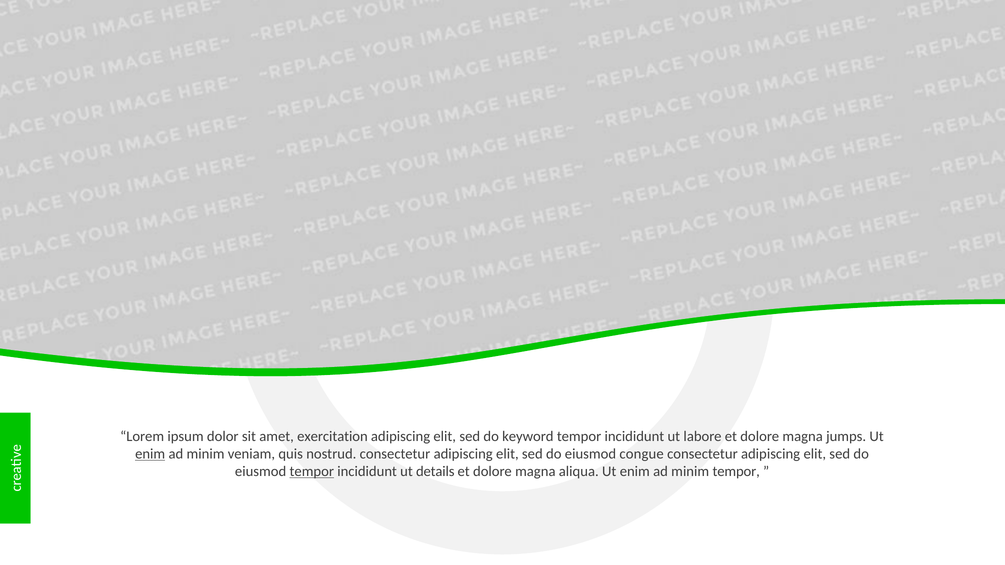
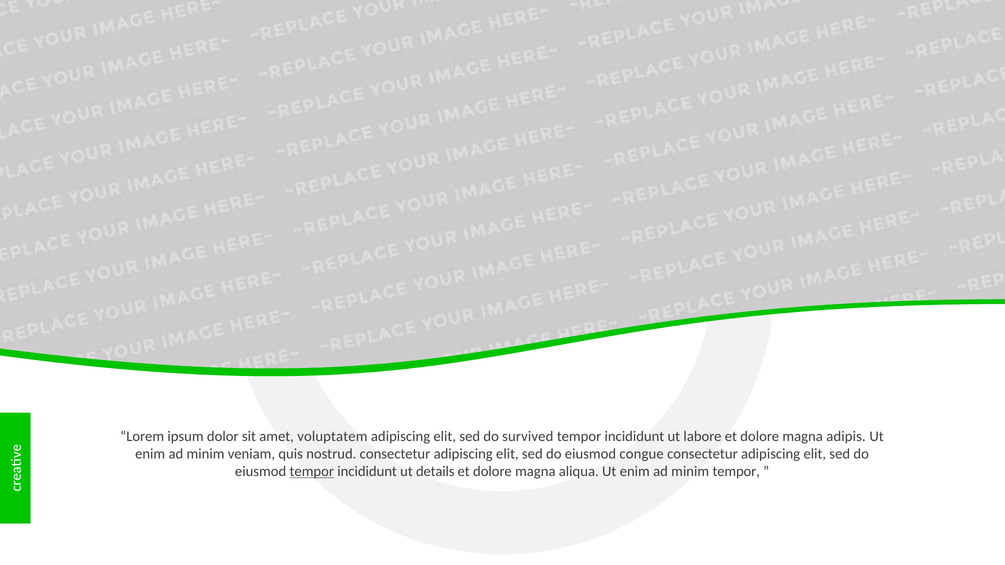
exercitation: exercitation -> voluptatem (332, 437)
keyword: keyword -> survived (528, 437)
jumps: jumps -> adipis (846, 437)
enim underline: present -> none (150, 454)
